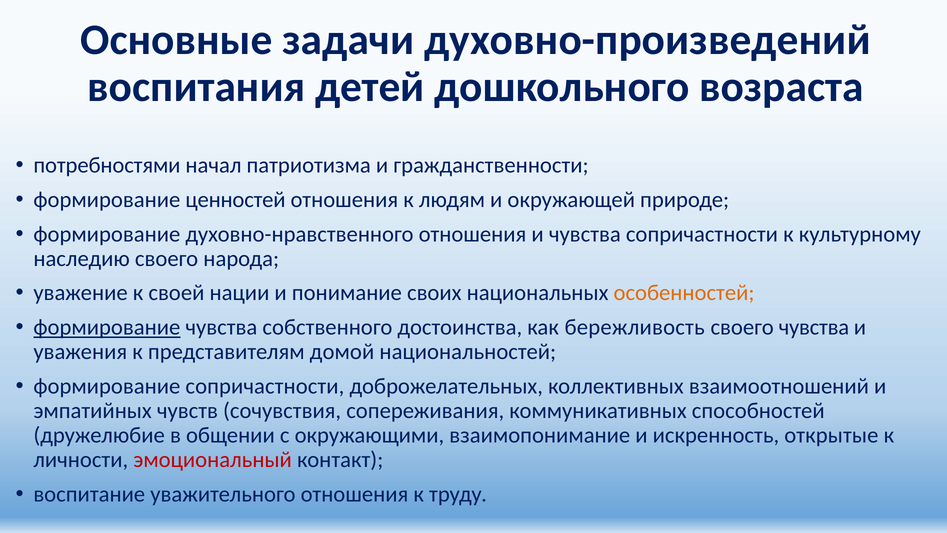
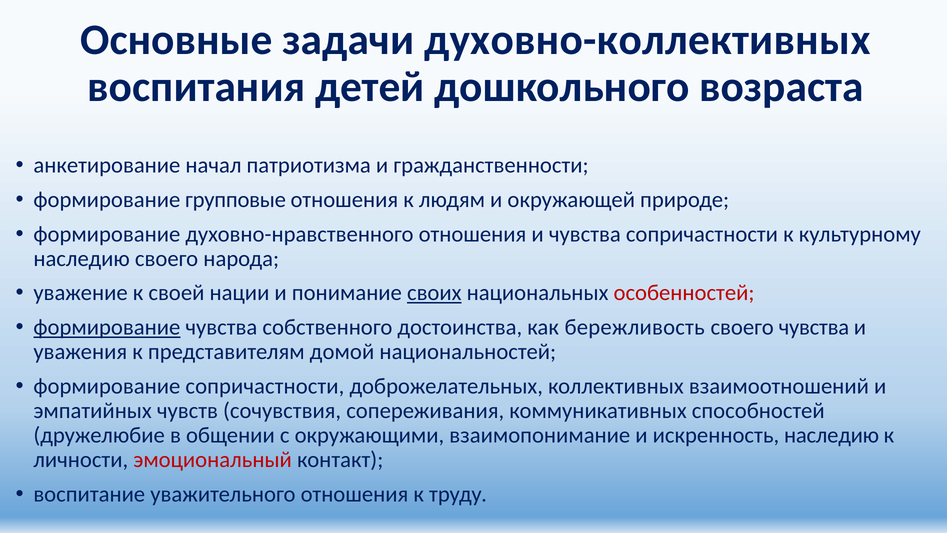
духовно-произведений: духовно-произведений -> духовно-коллективных (647, 40)
потребностями: потребностями -> анкетирование (107, 165)
ценностей: ценностей -> групповые (236, 200)
своих underline: none -> present (434, 293)
особенностей colour: orange -> red (684, 293)
искренность открытые: открытые -> наследию (832, 435)
